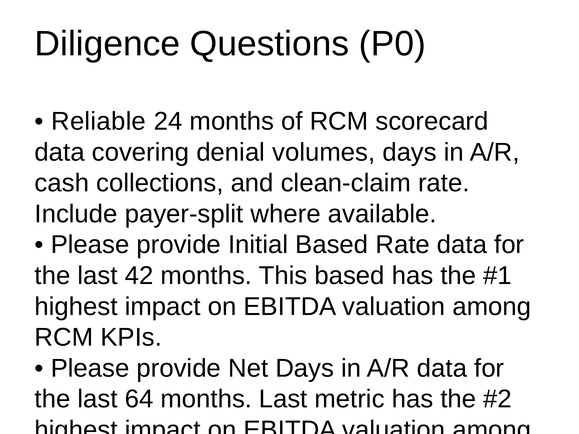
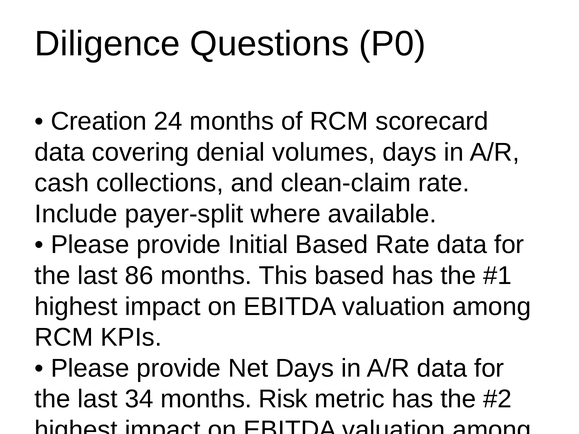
Reliable: Reliable -> Creation (99, 121)
42: 42 -> 86 (139, 276)
64: 64 -> 34 (139, 399)
months Last: Last -> Risk (283, 399)
